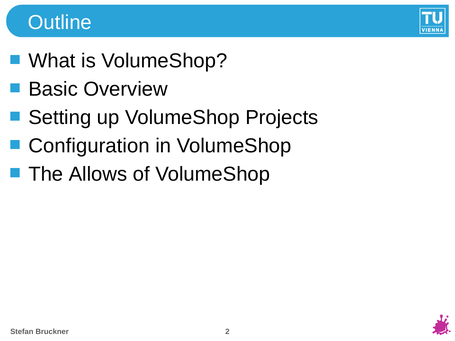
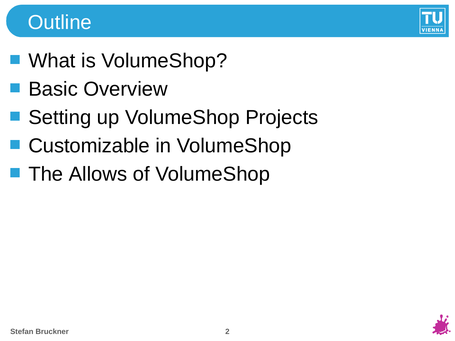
Configuration: Configuration -> Customizable (89, 146)
